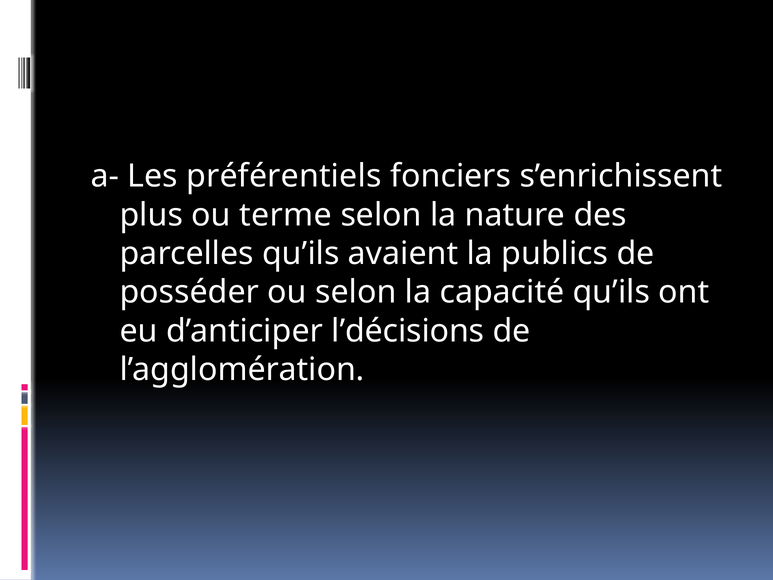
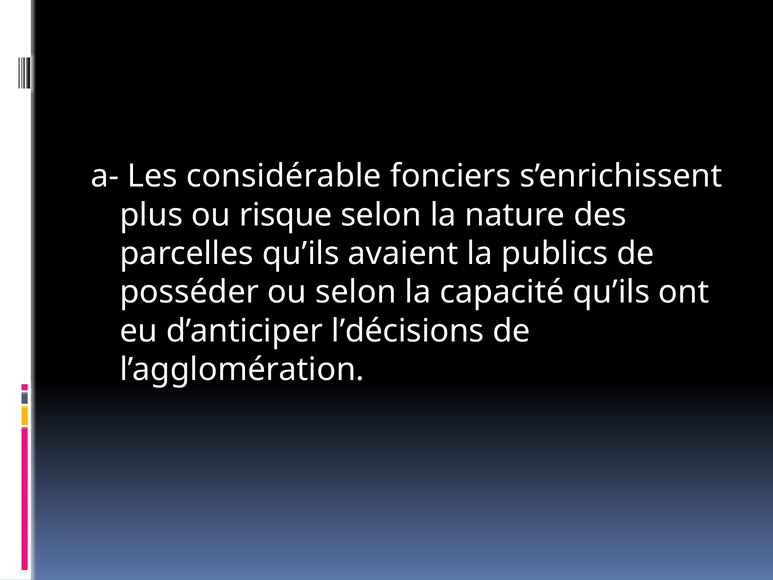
préférentiels: préférentiels -> considérable (284, 176)
terme: terme -> risque (286, 215)
